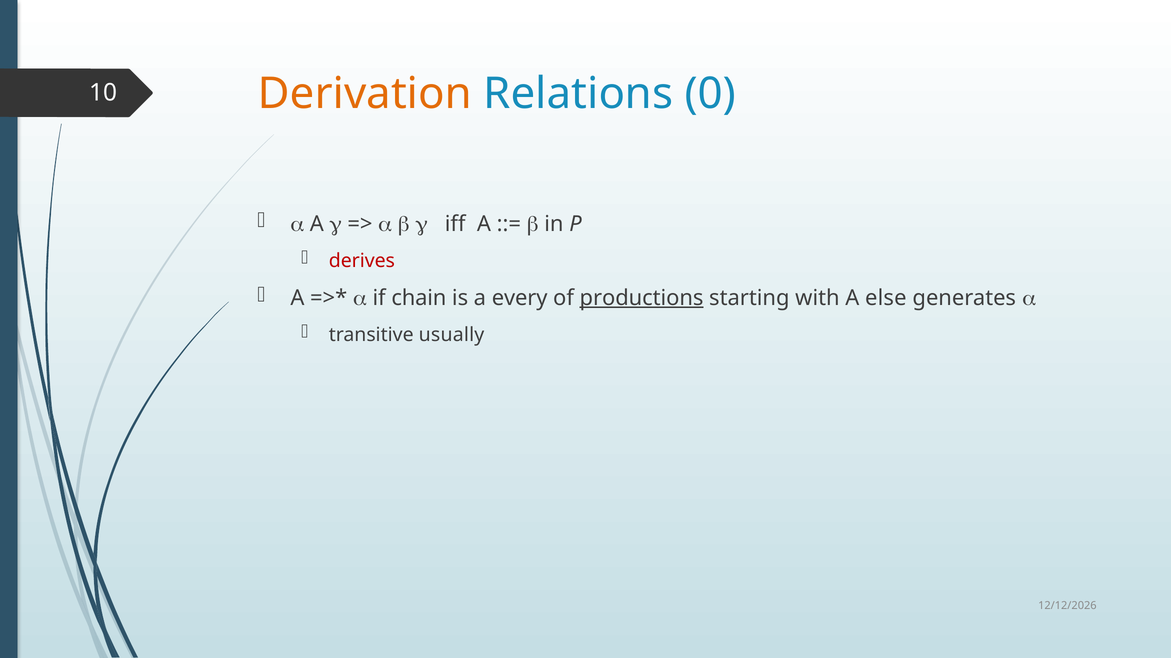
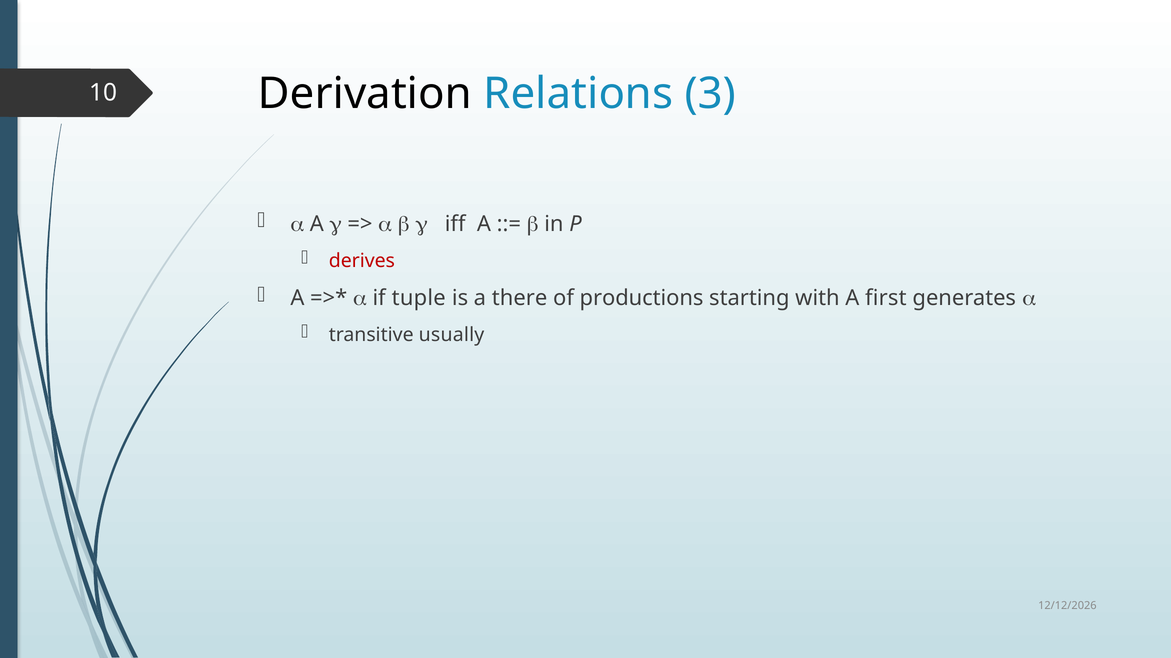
Derivation colour: orange -> black (365, 94)
0: 0 -> 3 (710, 94)
chain: chain -> tuple (419, 298)
every: every -> there (520, 298)
productions underline: present -> none (642, 298)
else: else -> first (886, 298)
